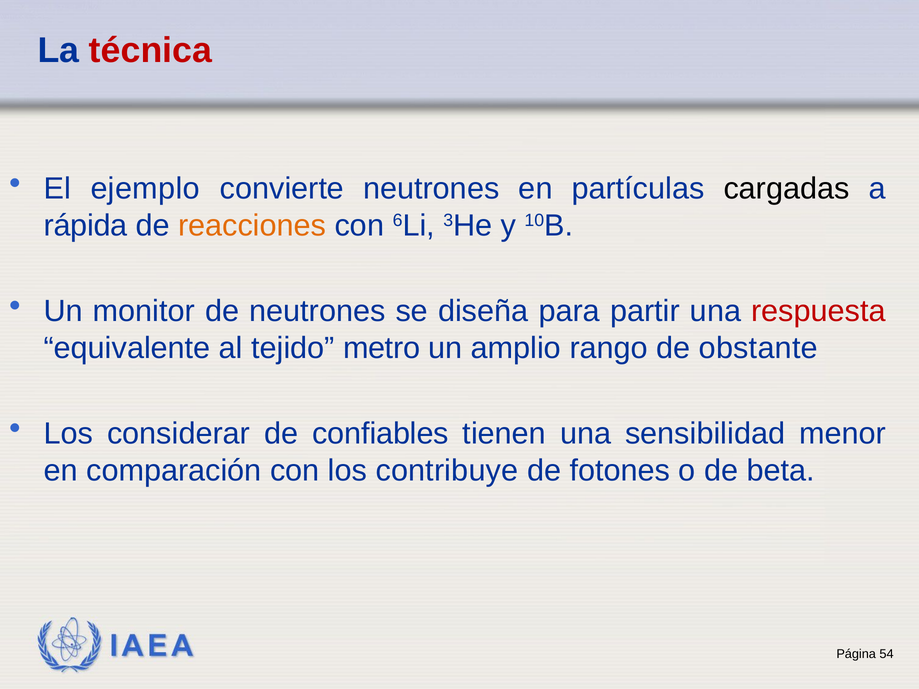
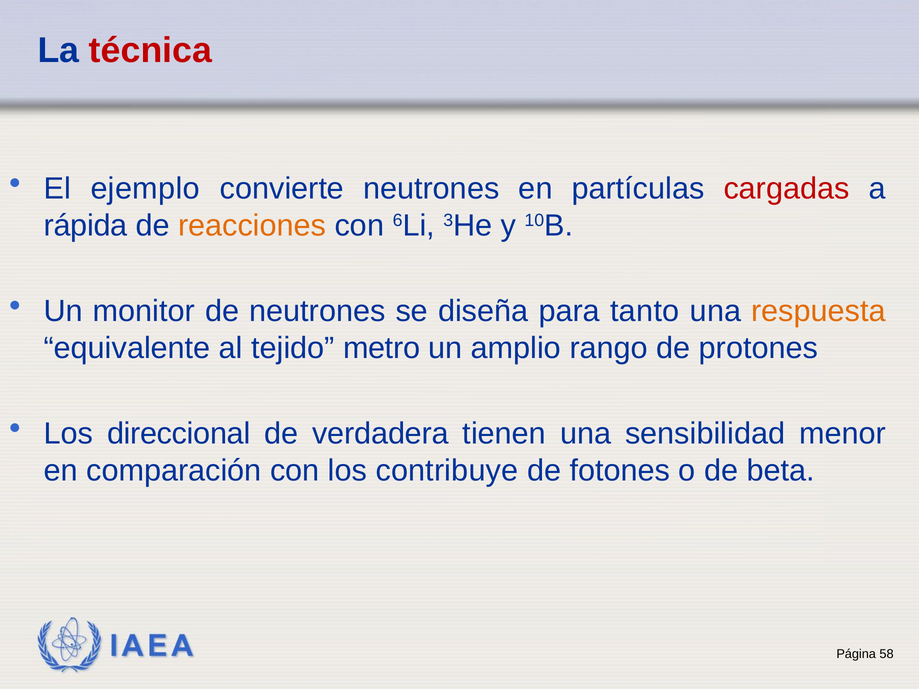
cargadas colour: black -> red (787, 189)
partir: partir -> tanto (645, 311)
respuesta colour: red -> orange (818, 311)
obstante: obstante -> protones (758, 348)
considerar: considerar -> direccional (179, 434)
confiables: confiables -> verdadera (381, 434)
54: 54 -> 58 (887, 654)
